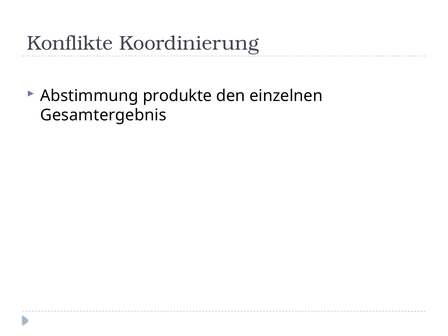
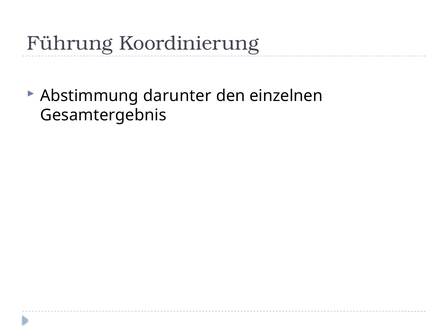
Konflikte: Konflikte -> Führung (70, 43)
produkte: produkte -> darunter (177, 96)
